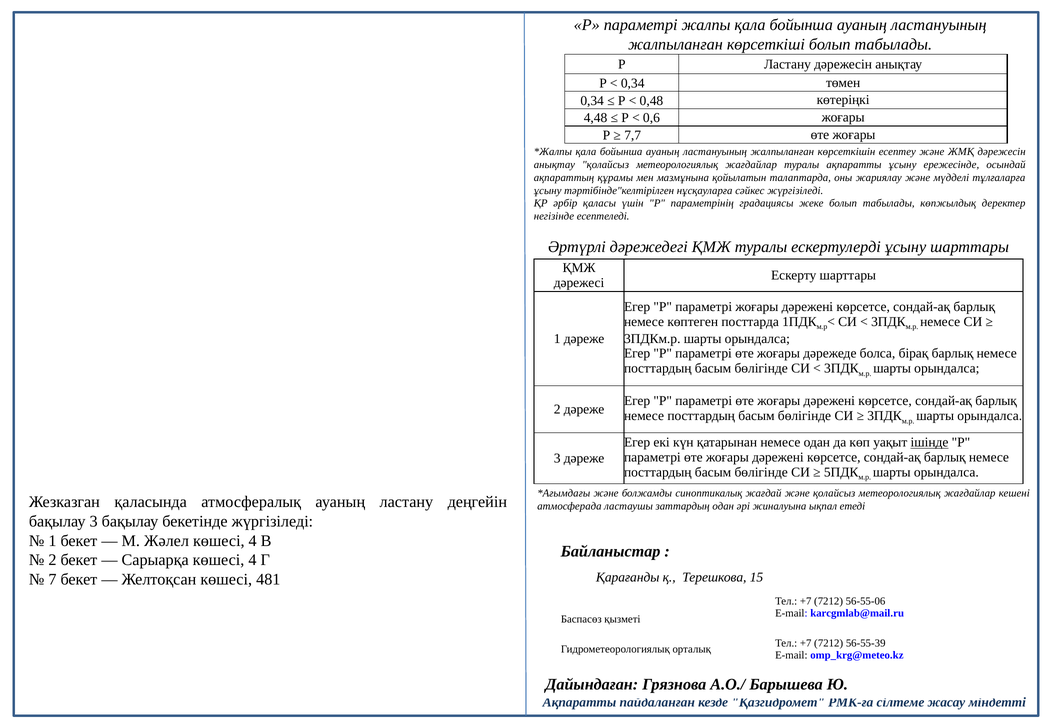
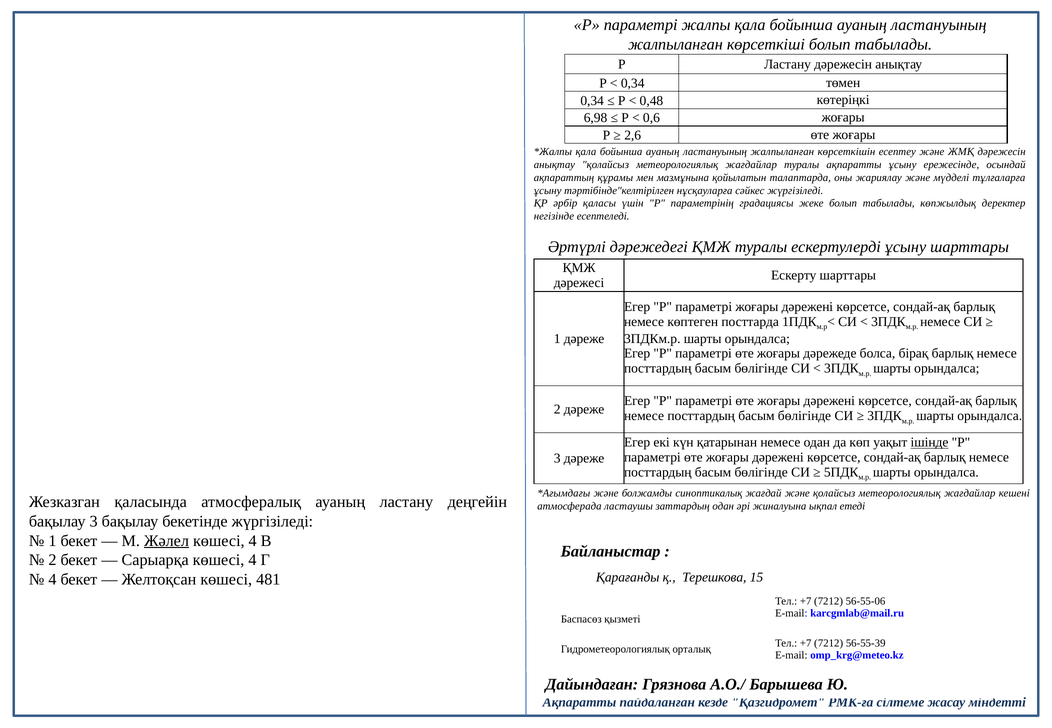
4,48: 4,48 -> 6,98 (596, 118)
7,7: 7,7 -> 2,6 (633, 135)
Жәлел underline: none -> present (167, 541)
7: 7 -> 4 (52, 580)
